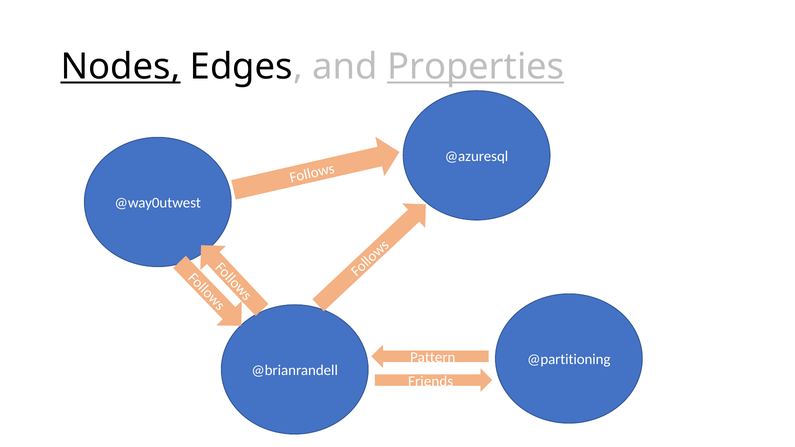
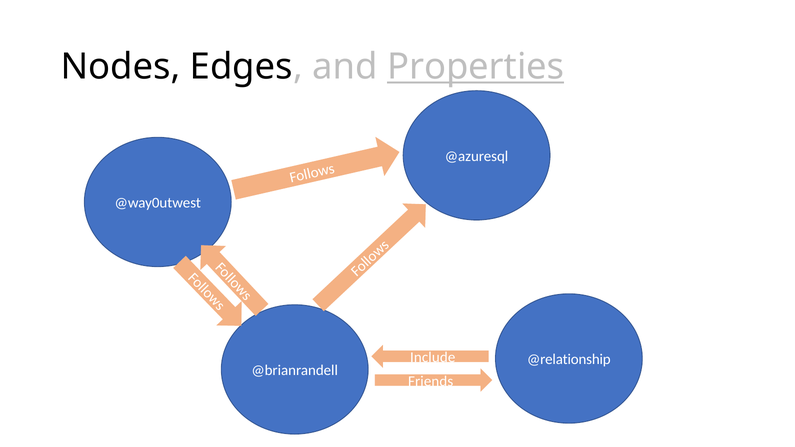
Nodes underline: present -> none (121, 67)
Pattern: Pattern -> Include (433, 357)
@partitioning: @partitioning -> @relationship (569, 360)
